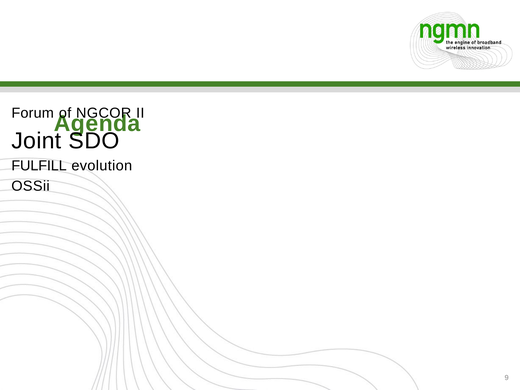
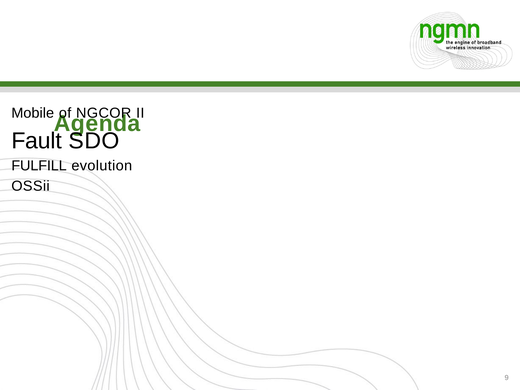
Forum: Forum -> Mobile (33, 113)
Joint: Joint -> Fault (37, 141)
